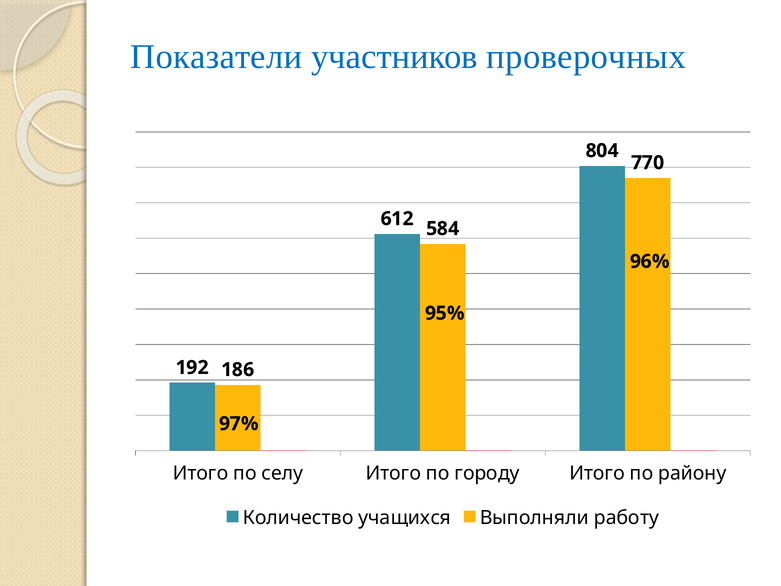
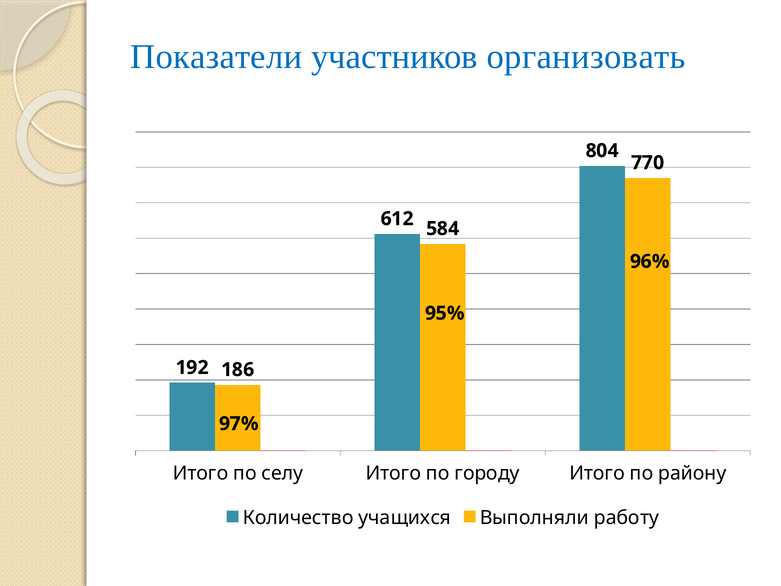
проверочных: проверочных -> организовать (586, 57)
